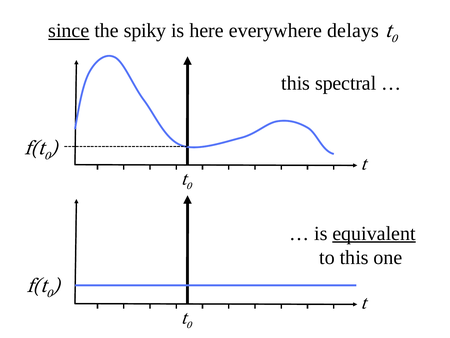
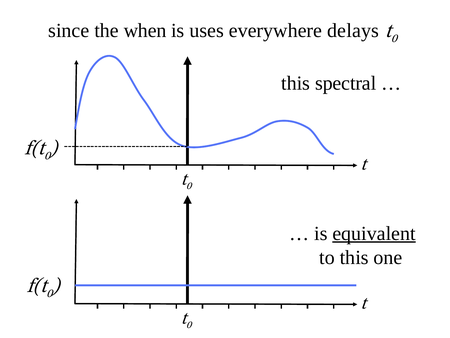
since underline: present -> none (69, 31)
spiky: spiky -> when (145, 31)
here: here -> uses (207, 31)
